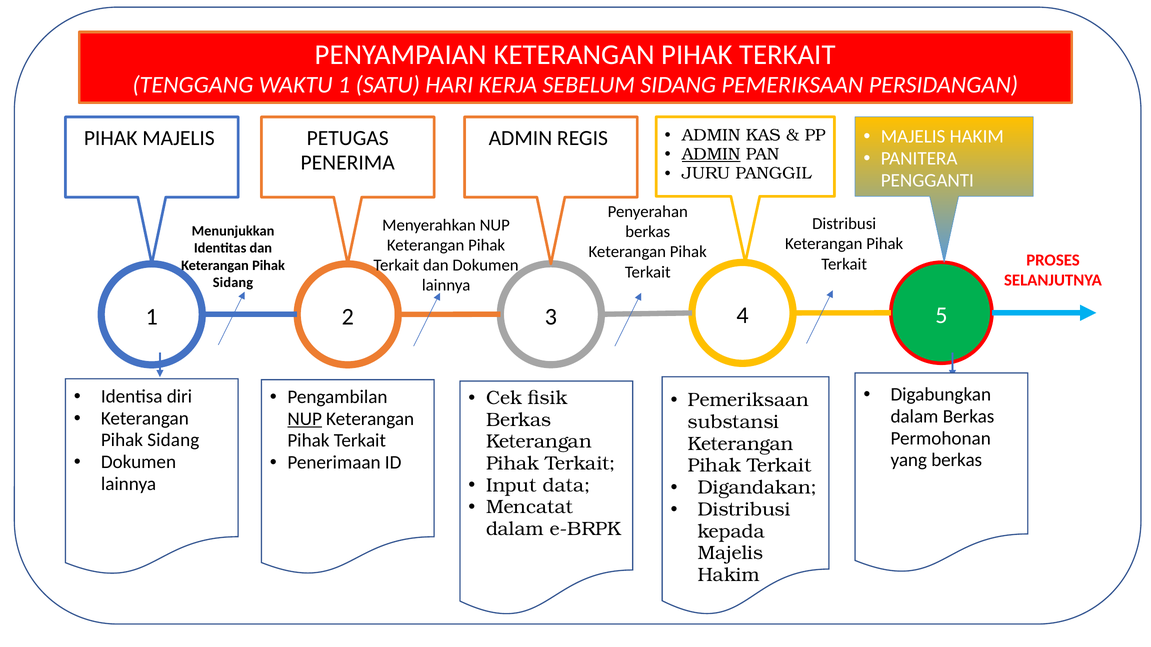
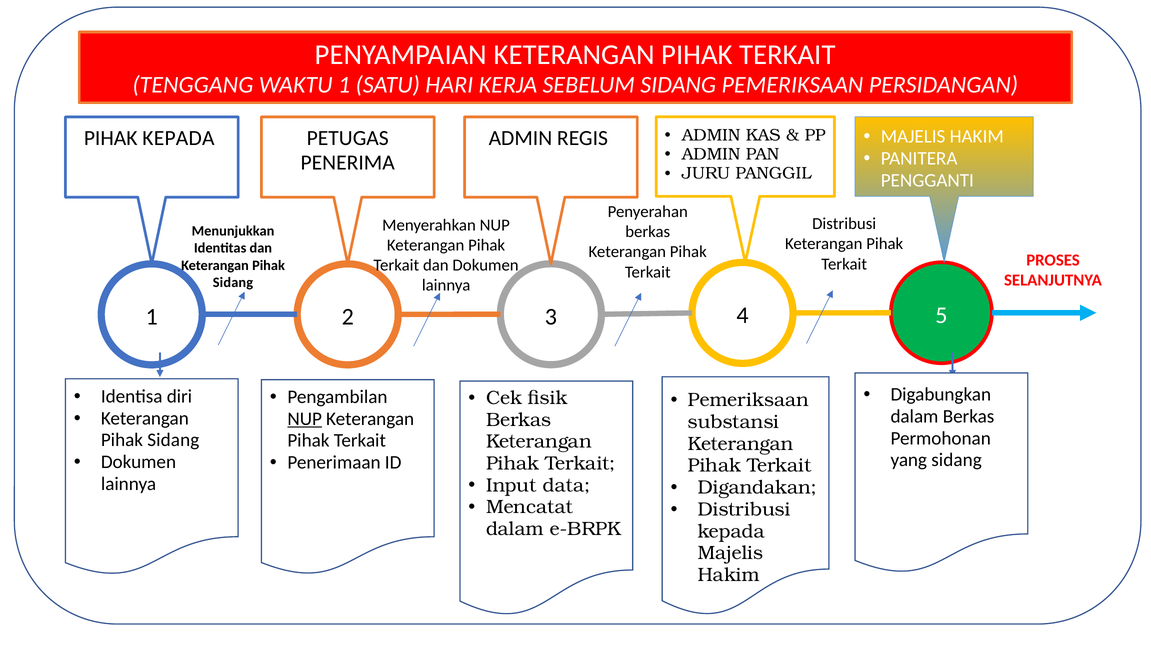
PIHAK MAJELIS: MAJELIS -> KEPADA (178, 138)
ADMIN underline: present -> none (711, 154)
yang berkas: berkas -> sidang (957, 460)
